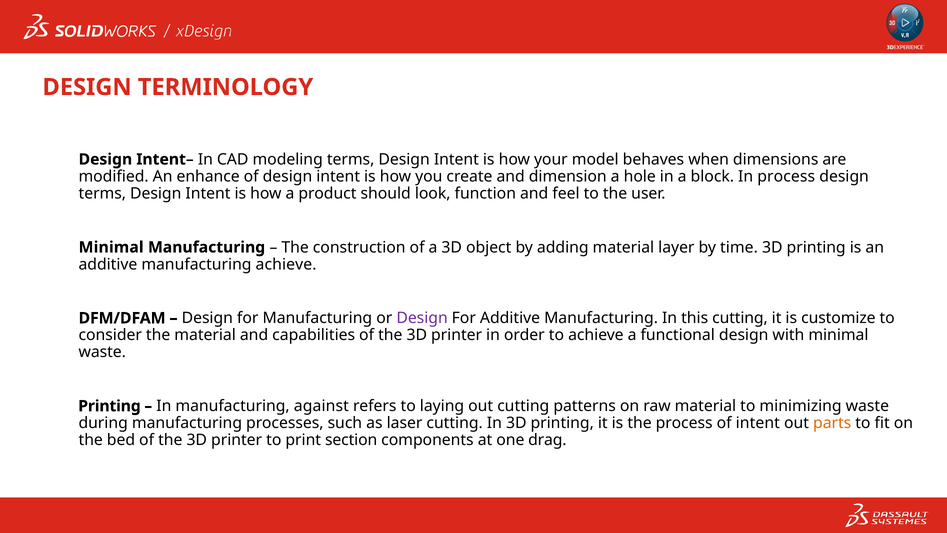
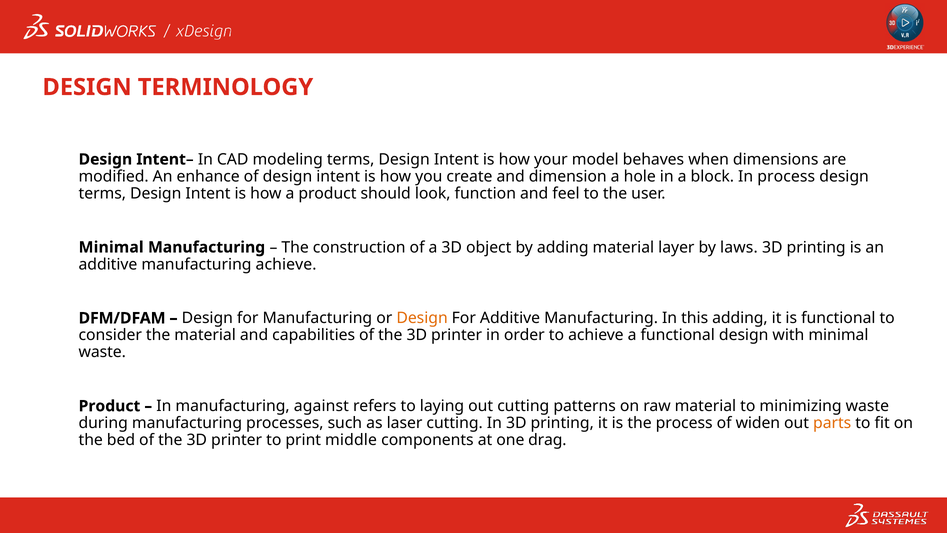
time: time -> laws (739, 247)
Design colour: purple -> orange (422, 318)
this cutting: cutting -> adding (740, 318)
is customize: customize -> functional (838, 318)
Printing: Printing -> Product (109, 406)
of intent: intent -> widen (758, 423)
section: section -> middle (351, 440)
